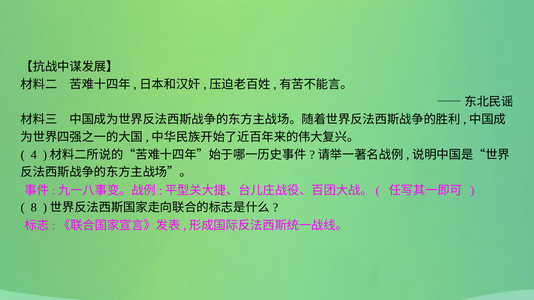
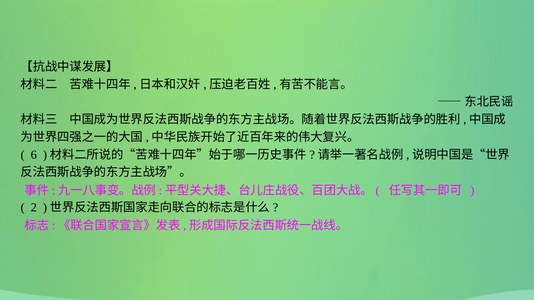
4: 4 -> 6 (34, 155)
8: 8 -> 2 (34, 208)
